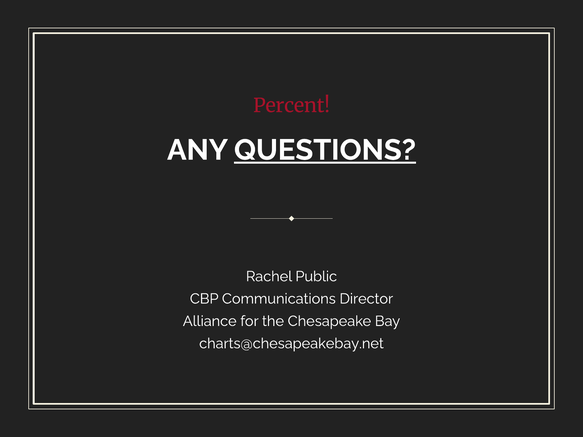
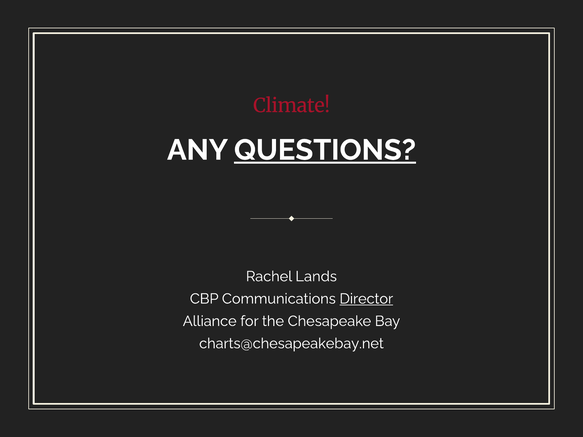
Percent: Percent -> Climate (292, 106)
Public: Public -> Lands (316, 277)
Director underline: none -> present (366, 299)
